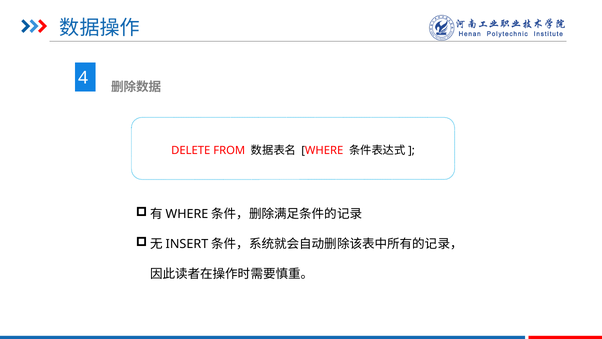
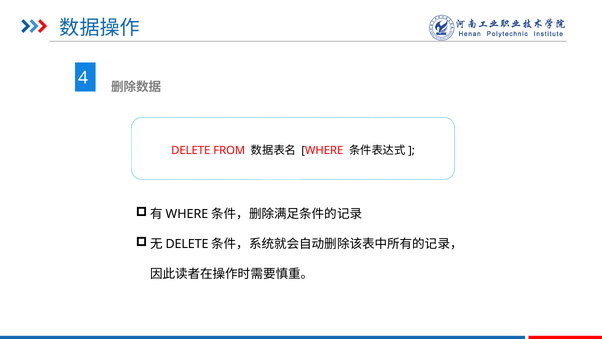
INSERT: INSERT -> DELETE (187, 244)
